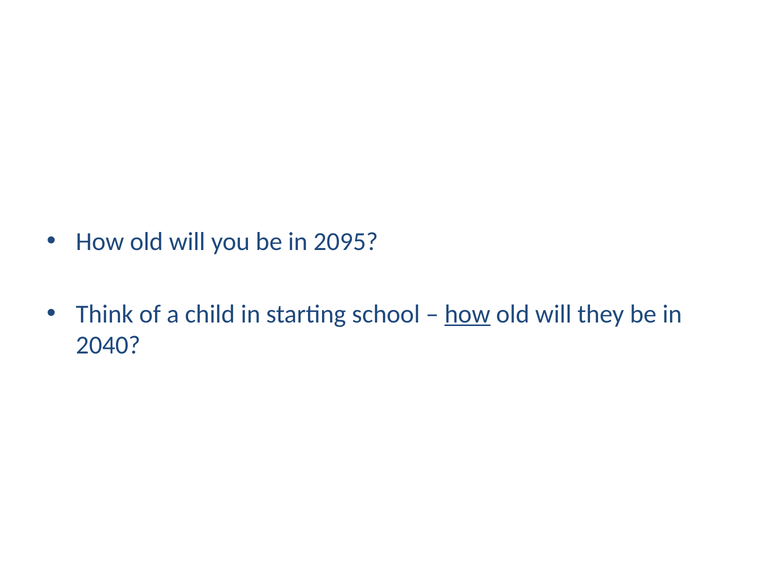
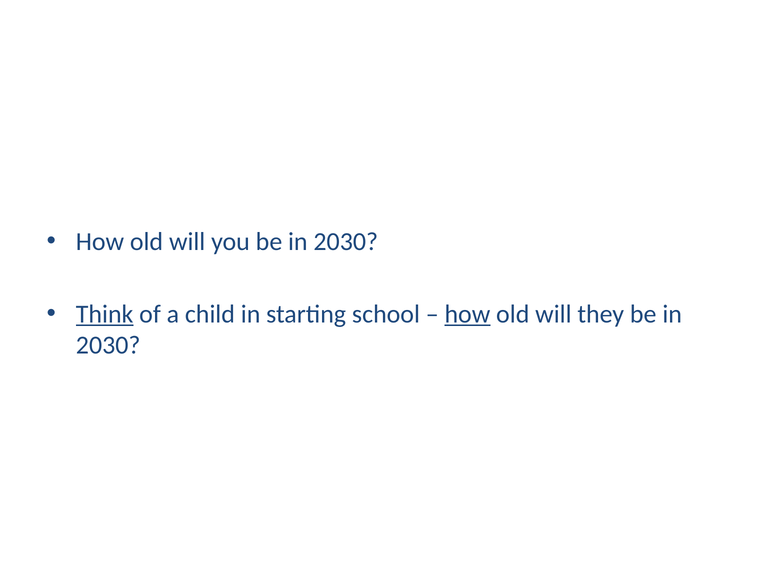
you be in 2095: 2095 -> 2030 (346, 242)
Think underline: none -> present (105, 314)
2040: 2040 -> 2030 (108, 345)
